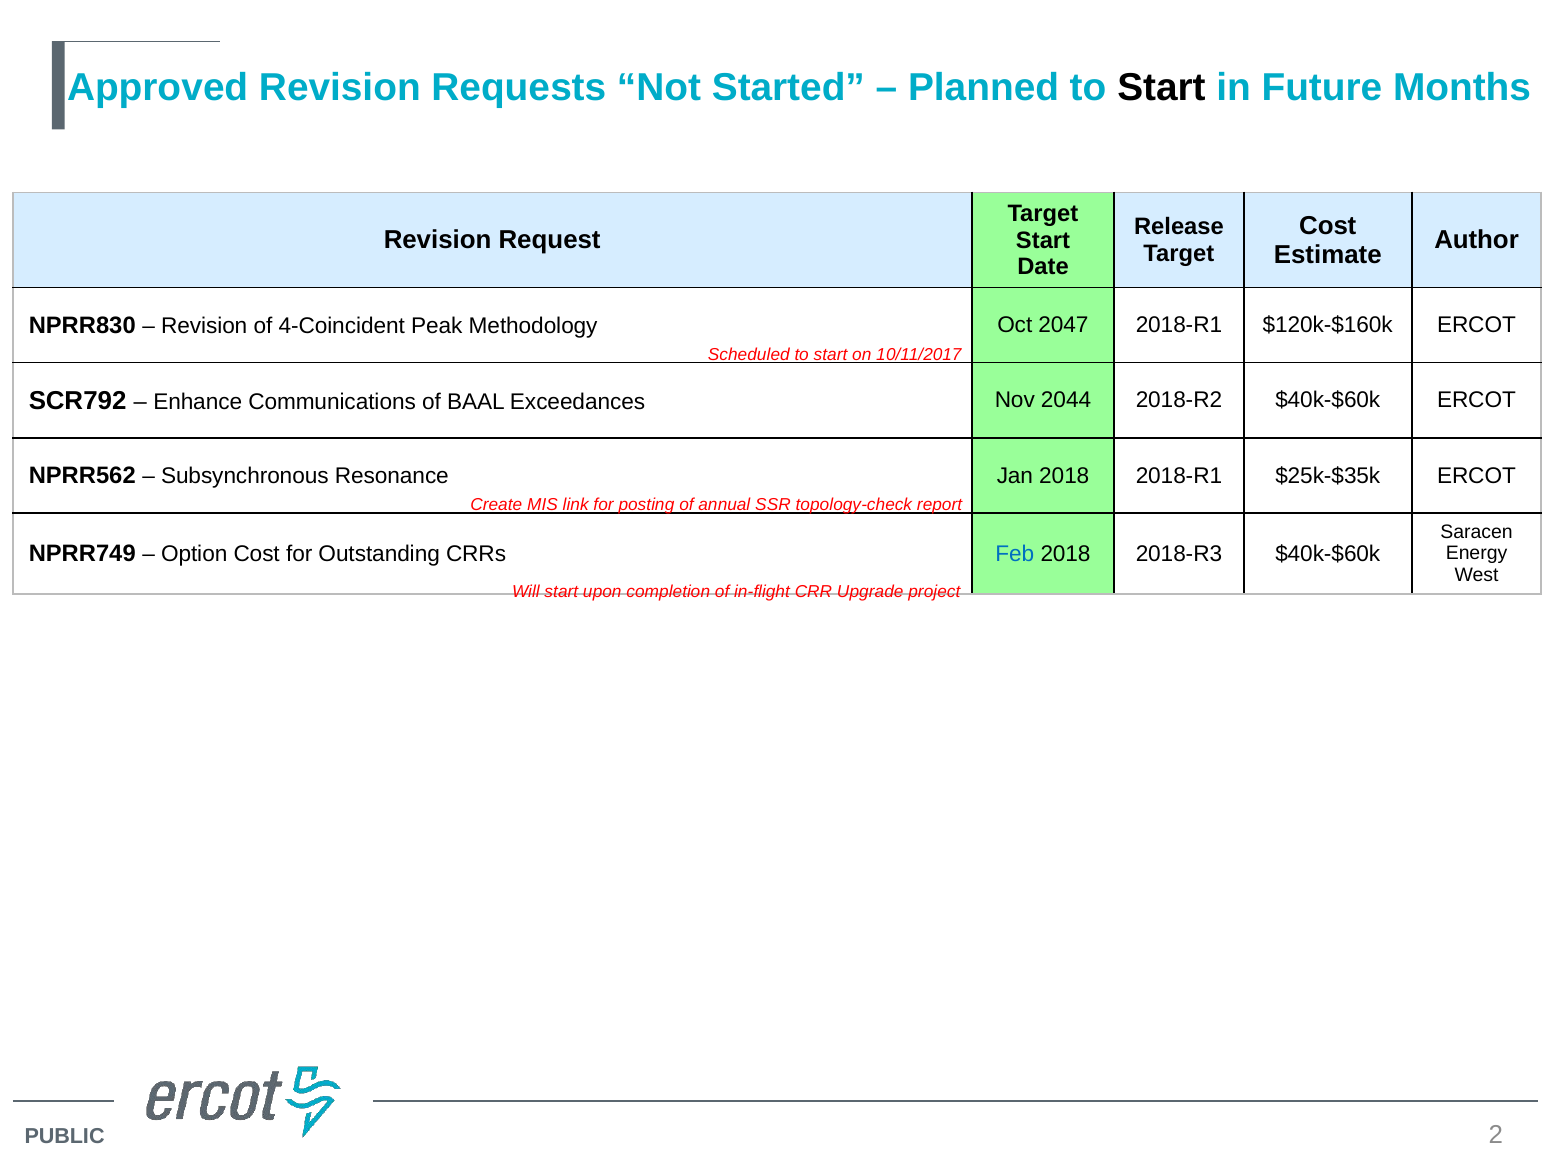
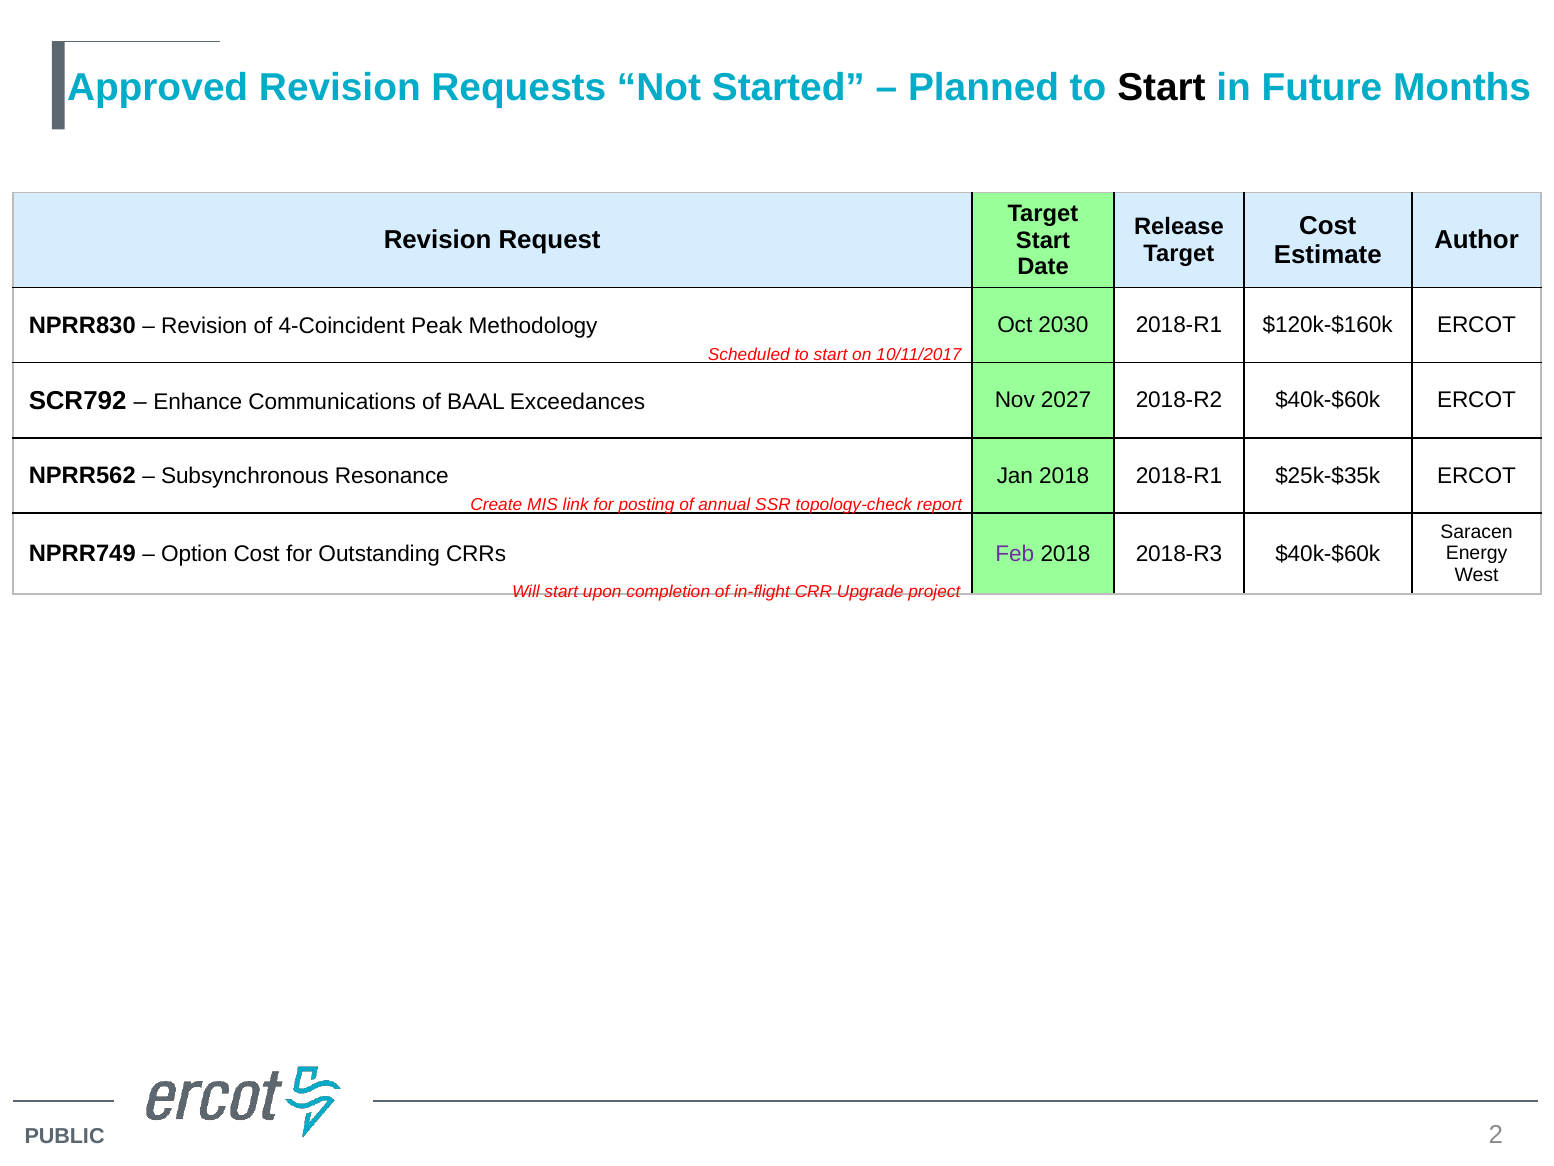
2047: 2047 -> 2030 (1064, 325)
2044: 2044 -> 2027 (1066, 400)
Feb colour: blue -> purple (1015, 553)
